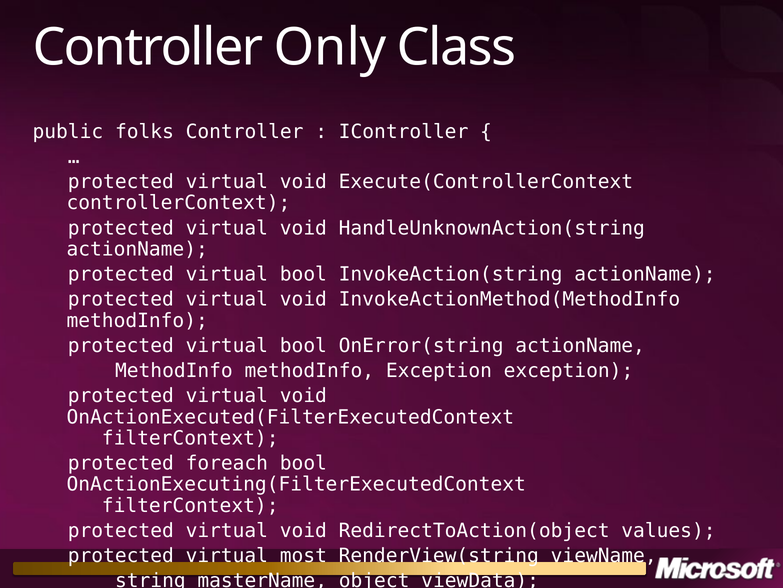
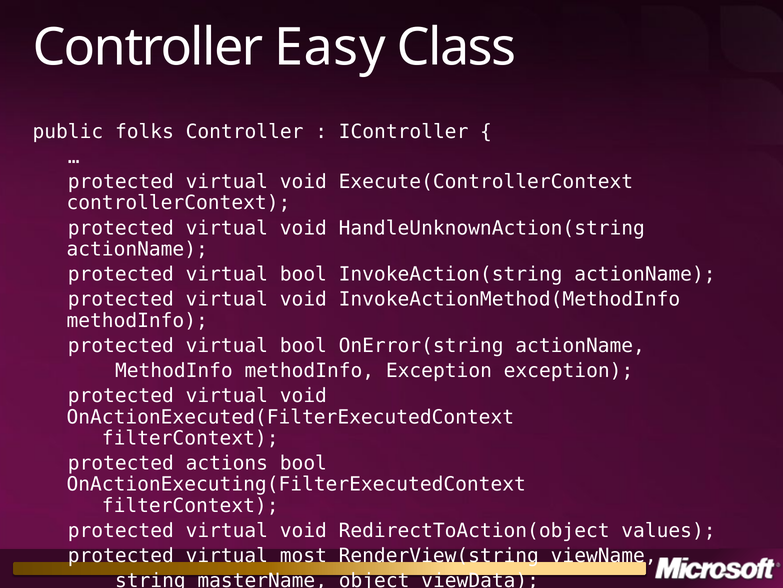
Only: Only -> Easy (330, 48)
foreach: foreach -> actions (227, 463)
